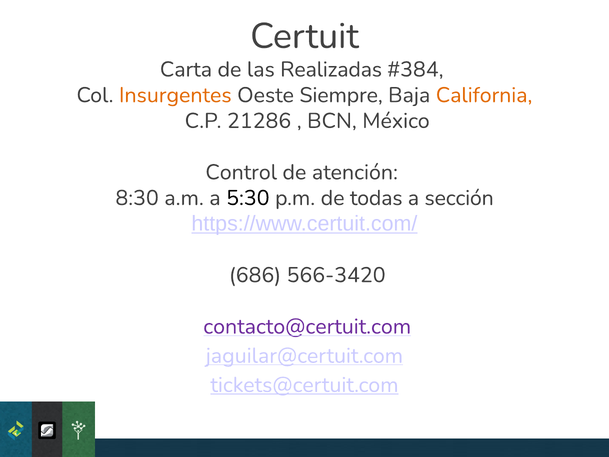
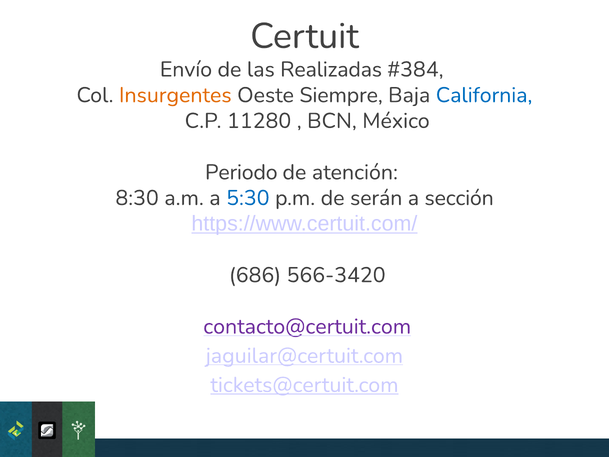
Carta: Carta -> Envío (186, 69)
California colour: orange -> blue (484, 95)
21286: 21286 -> 11280 (259, 121)
Control: Control -> Periodo (241, 172)
5:30 colour: black -> blue (248, 198)
todas: todas -> serán (376, 198)
